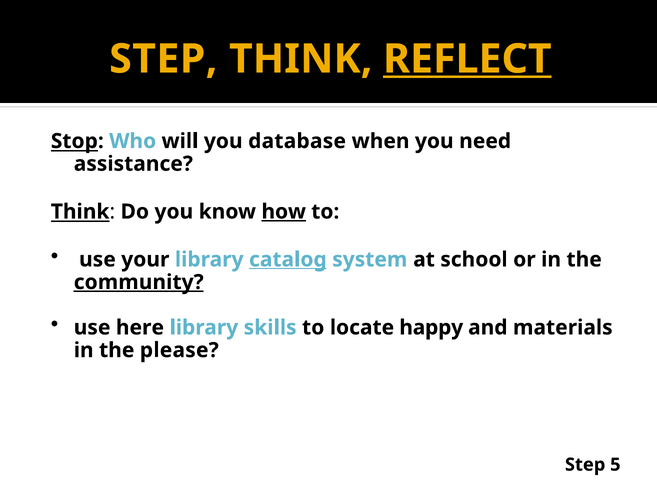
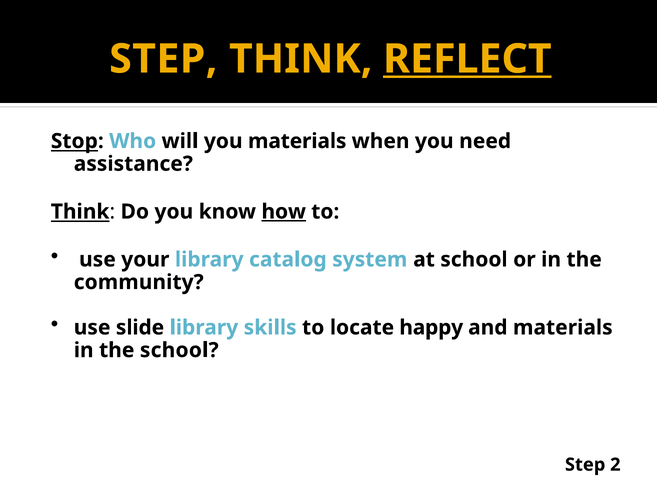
you database: database -> materials (297, 141)
catalog underline: present -> none (288, 259)
community underline: present -> none (139, 282)
here: here -> slide (140, 327)
the please: please -> school (179, 350)
5: 5 -> 2 (615, 464)
